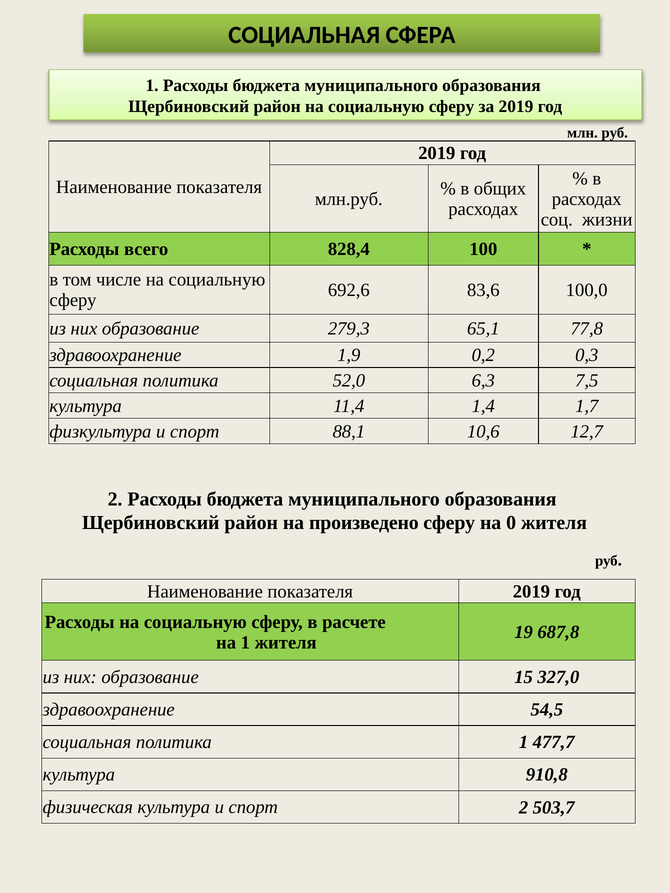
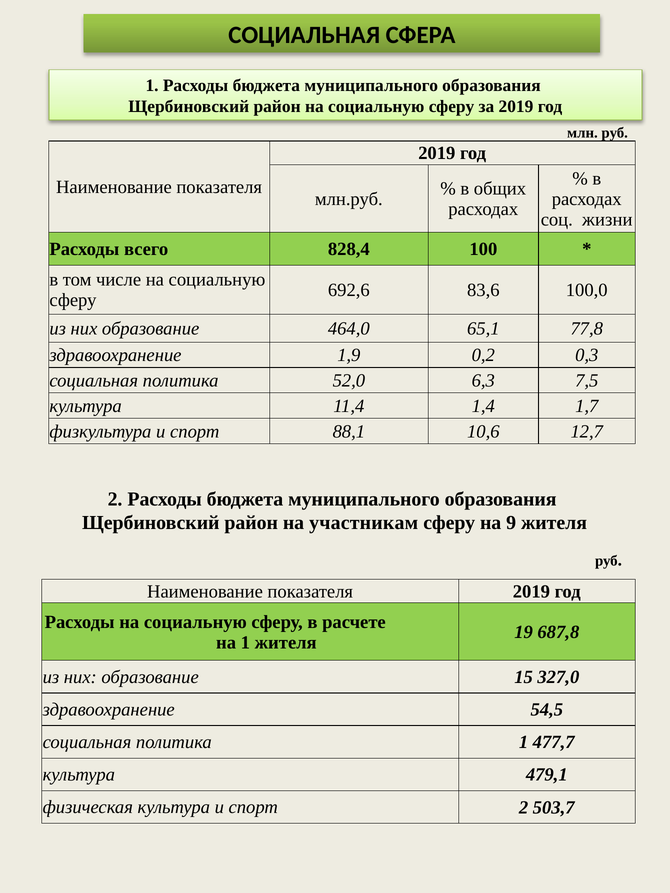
279,3: 279,3 -> 464,0 (349, 329)
произведено: произведено -> участникам (364, 523)
0: 0 -> 9 (511, 523)
910,8: 910,8 -> 479,1 (547, 775)
